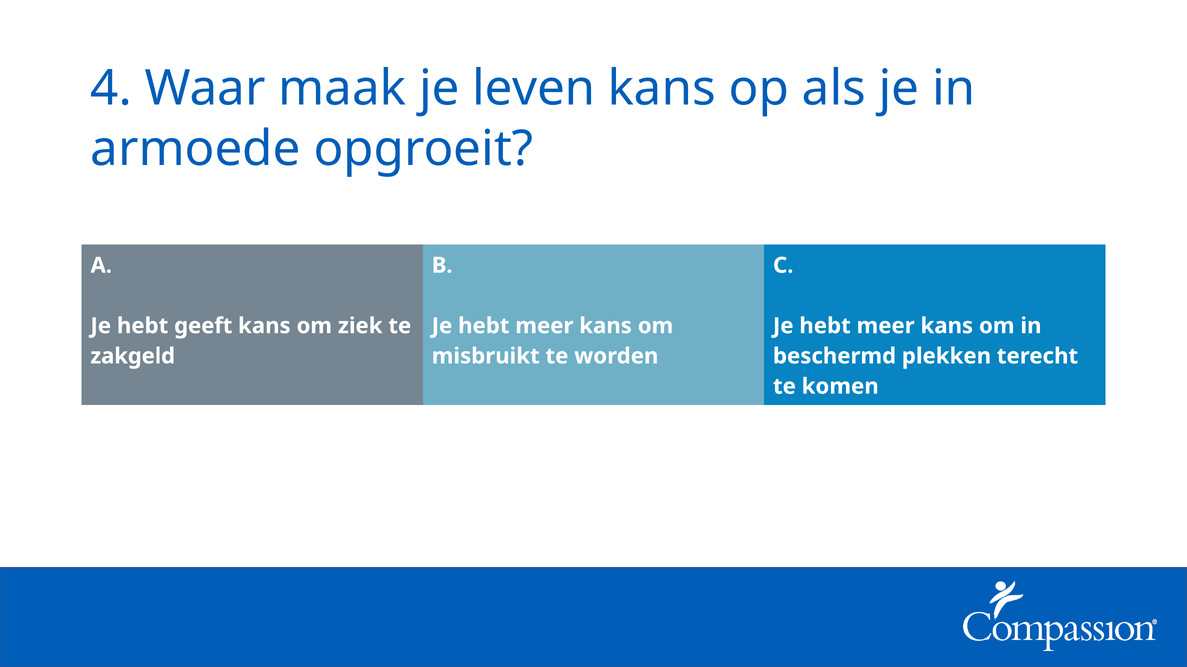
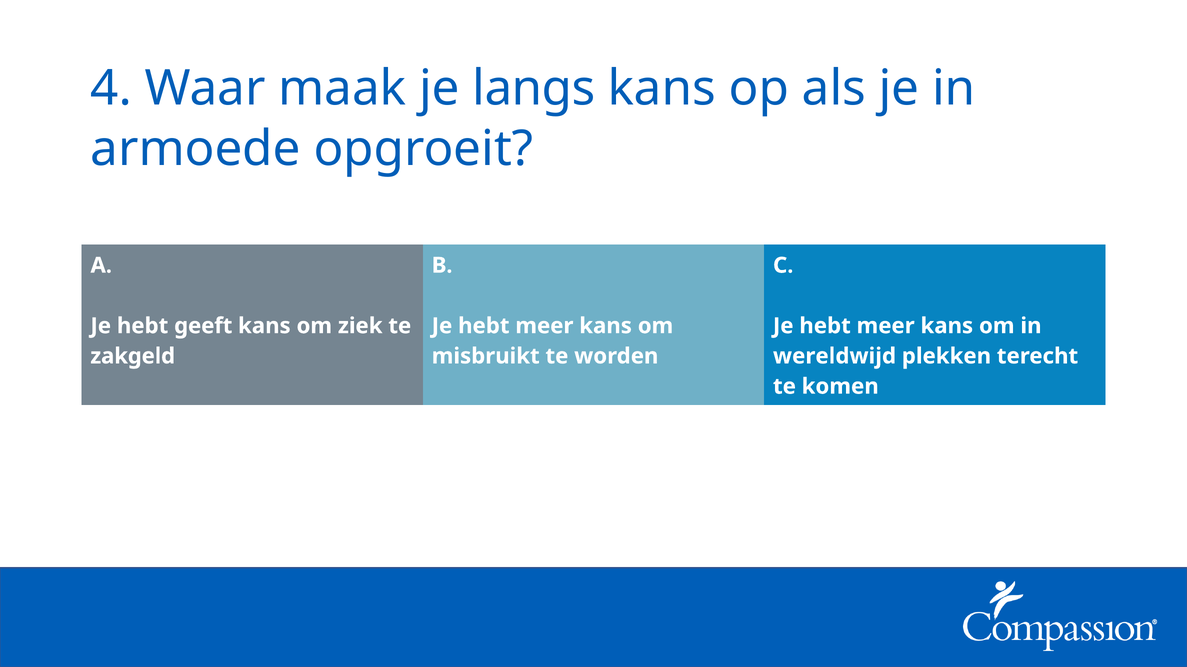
leven: leven -> langs (534, 88)
beschermd: beschermd -> wereldwijd (835, 356)
